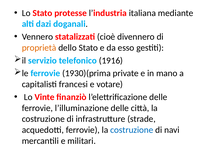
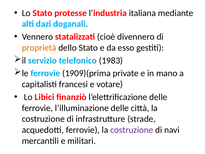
1916: 1916 -> 1983 (111, 60)
1930)(prima: 1930)(prima -> 1909)(prima (86, 73)
Vinte: Vinte -> Libici (44, 97)
costruzione colour: blue -> purple (132, 130)
